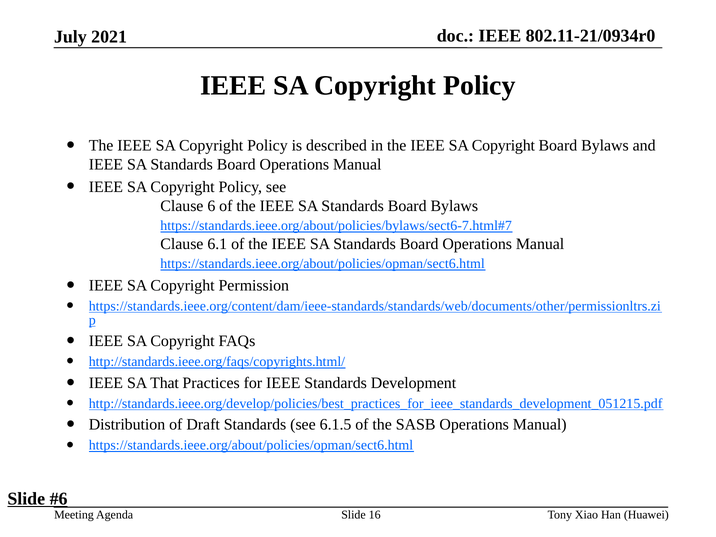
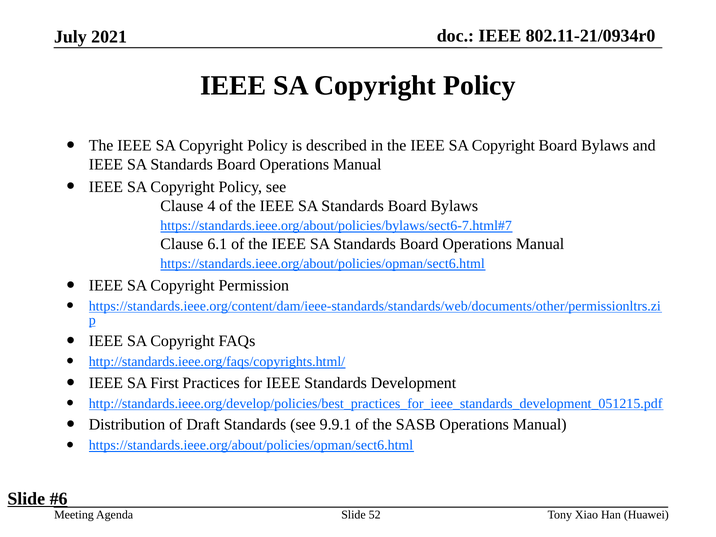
6: 6 -> 4 (211, 206)
That: That -> First (165, 383)
6.1.5: 6.1.5 -> 9.9.1 (336, 425)
16: 16 -> 52 (375, 515)
